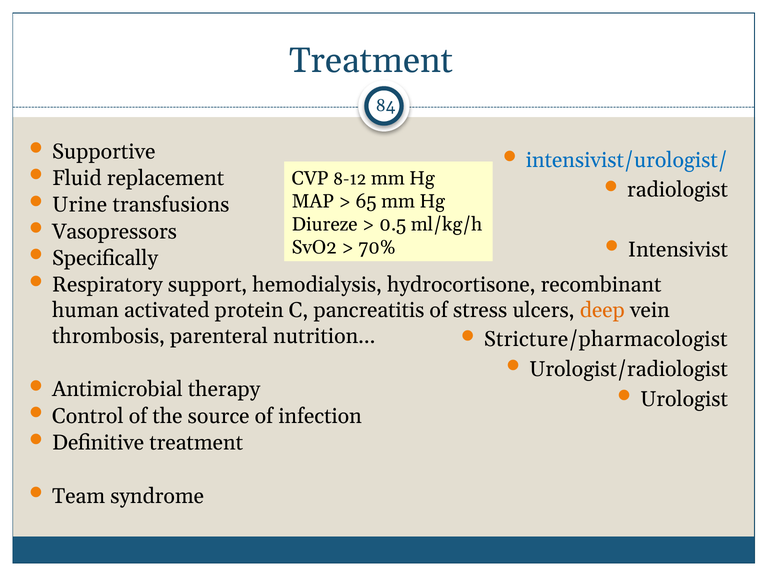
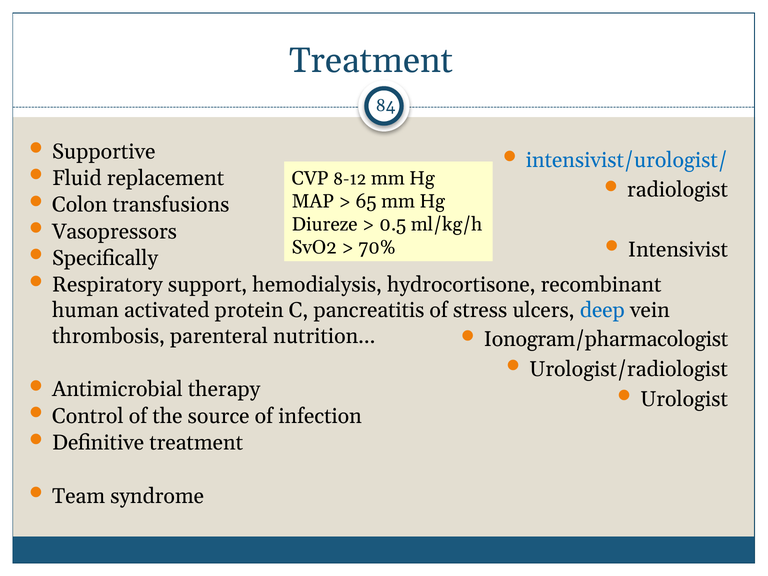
Urine: Urine -> Colon (80, 205)
deep colour: orange -> blue (602, 310)
Stricture/pharmacologist: Stricture/pharmacologist -> Ionogram/pharmacologist (606, 339)
